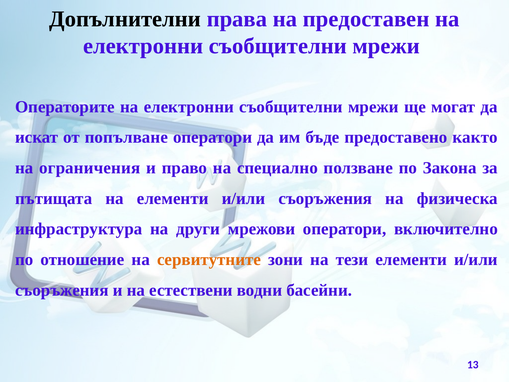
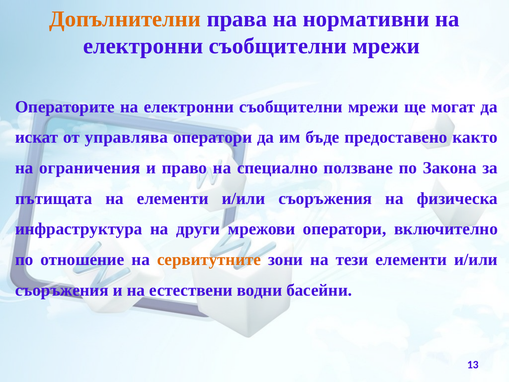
Допълнителни colour: black -> orange (125, 19)
предоставен: предоставен -> нормативни (366, 19)
попълване: попълване -> управлява (126, 137)
